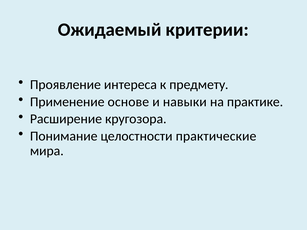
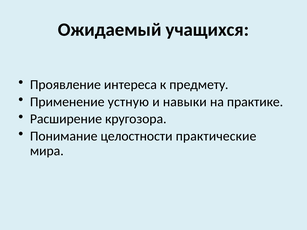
критерии: критерии -> учащихся (207, 30)
основе: основе -> устную (128, 102)
